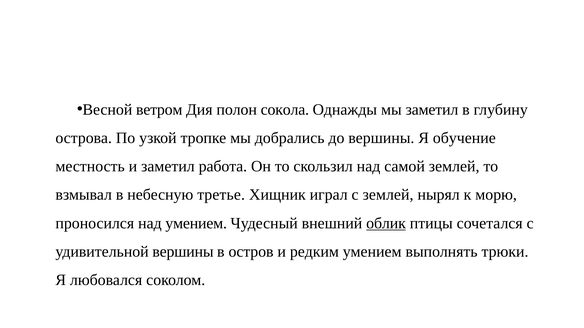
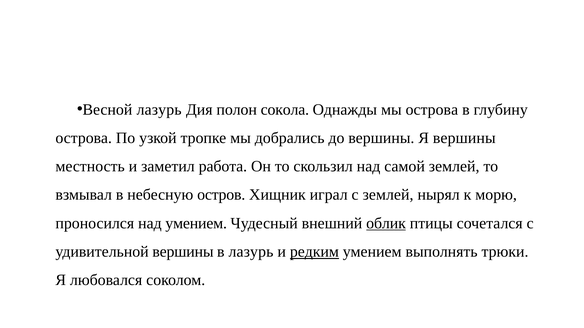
Весной ветром: ветром -> лазурь (159, 110)
мы заметил: заметил -> острова (432, 110)
Я обучение: обучение -> вершины (464, 138)
третье: третье -> остров (221, 195)
в остров: остров -> лазурь (251, 252)
редким underline: none -> present (314, 252)
